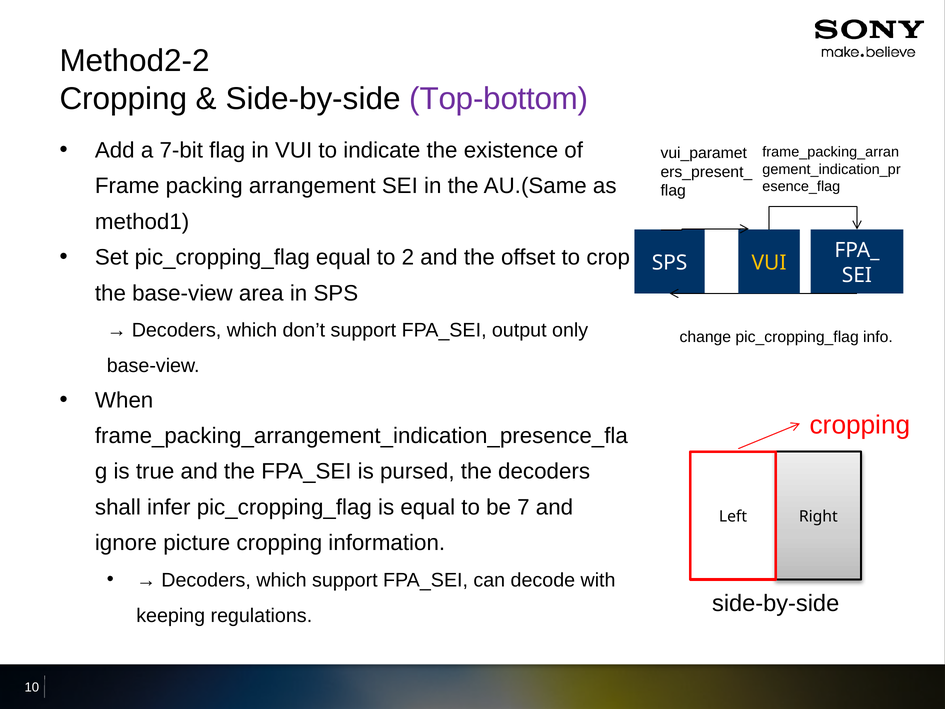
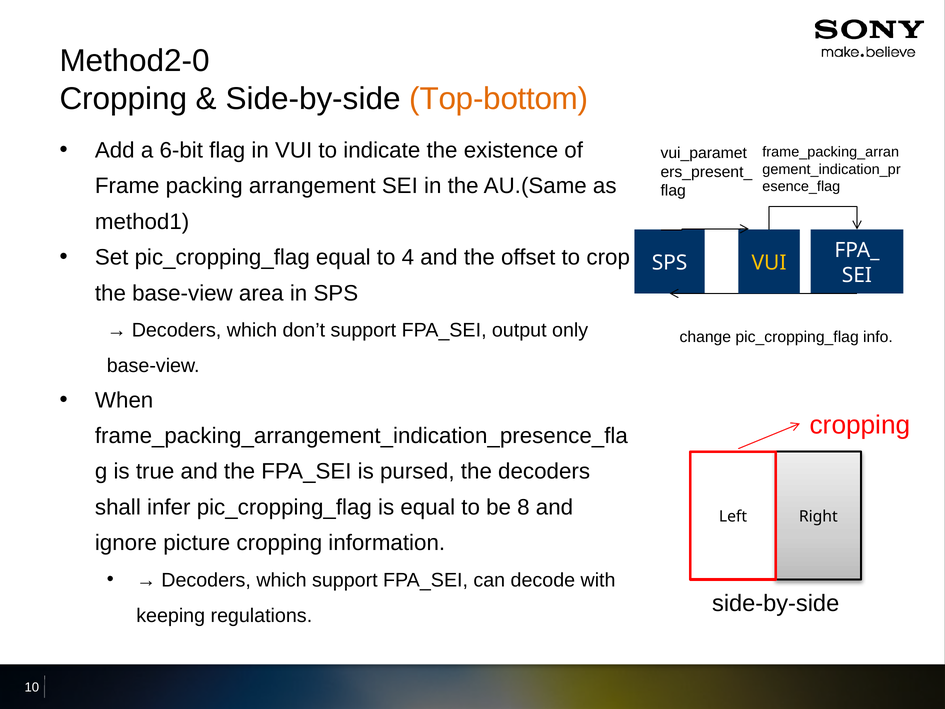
Method2-2: Method2-2 -> Method2-0 (135, 61)
Top-bottom colour: purple -> orange (499, 99)
7-bit: 7-bit -> 6-bit (181, 150)
2: 2 -> 4 (408, 257)
7: 7 -> 8 (523, 507)
